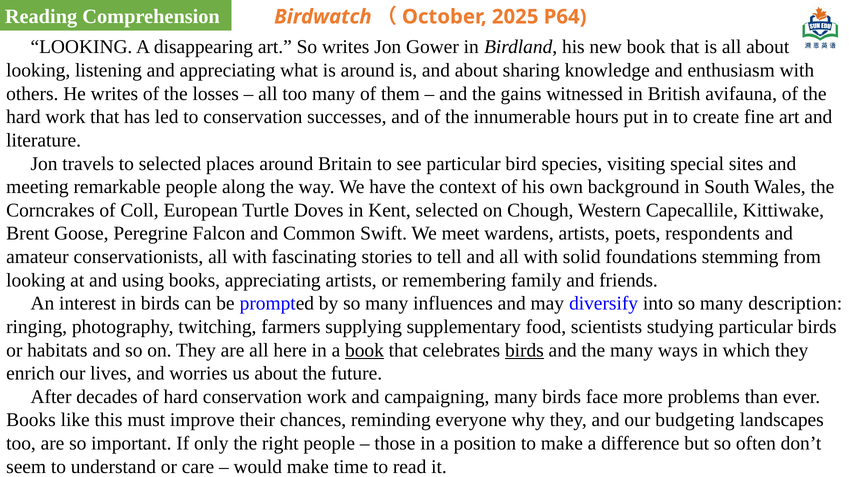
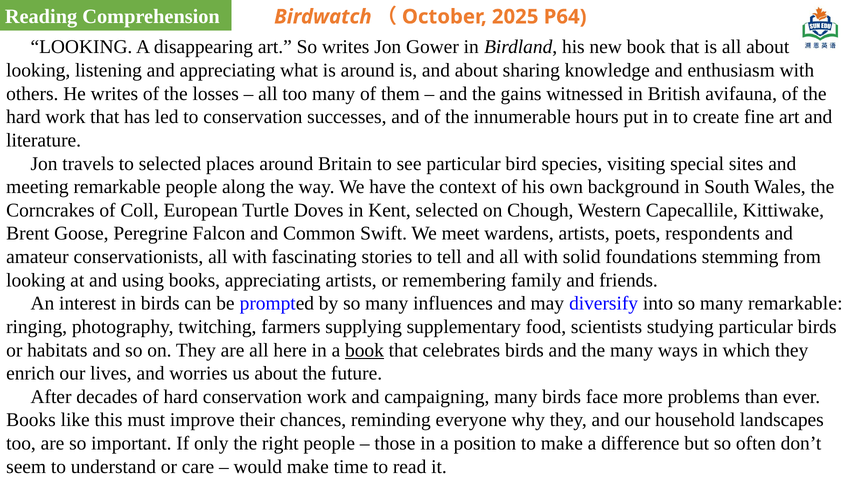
many description: description -> remarkable (795, 304)
birds underline: present -> none (524, 351)
budgeting: budgeting -> household (695, 421)
